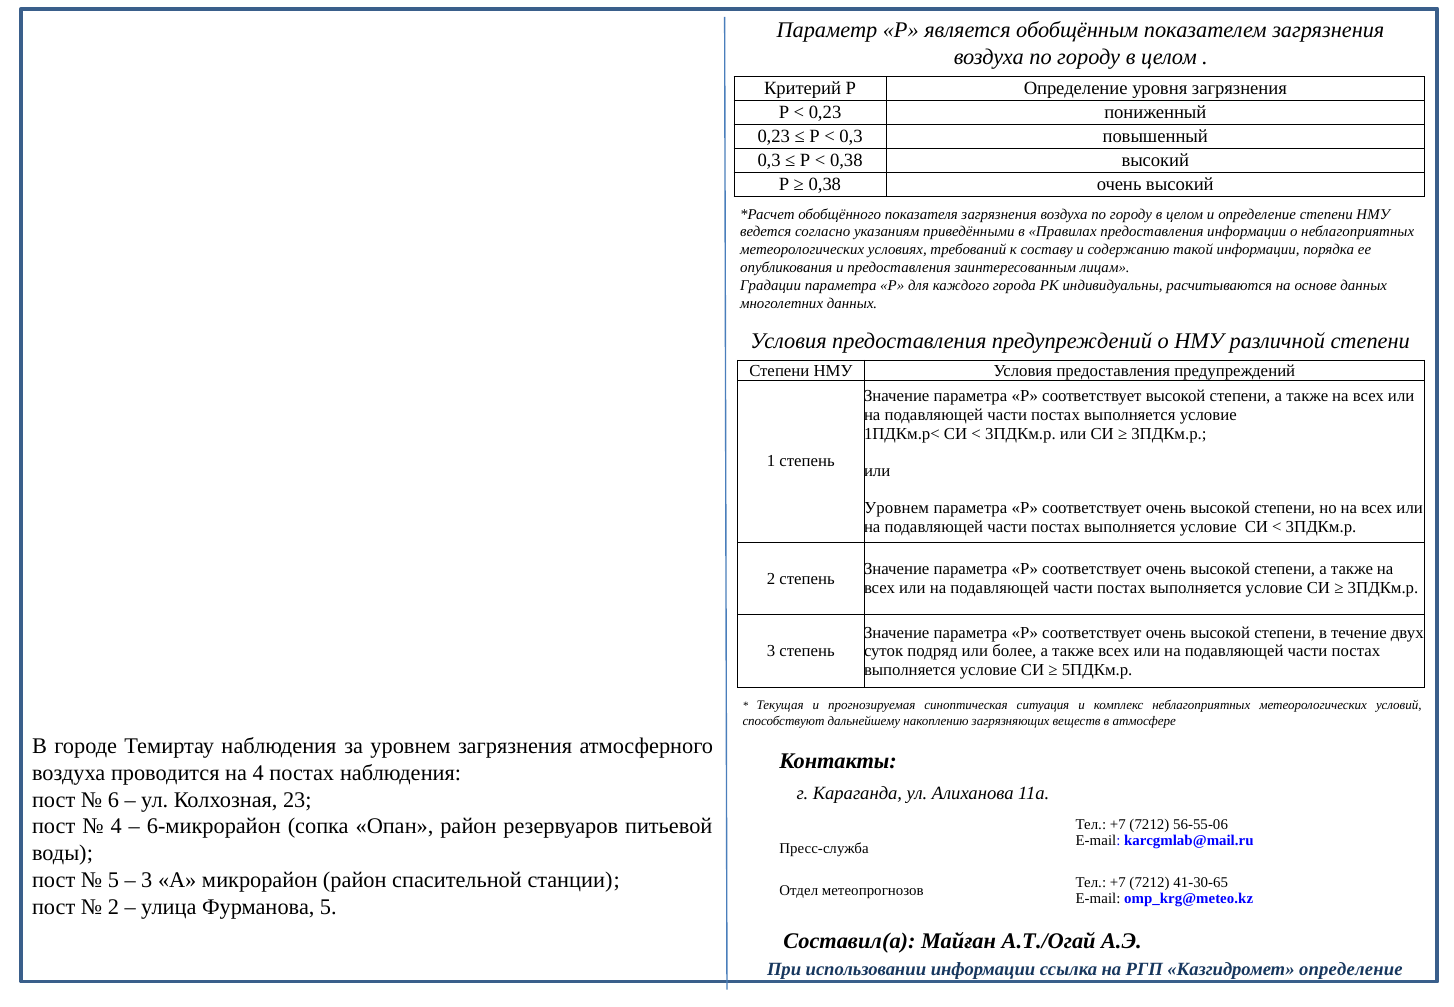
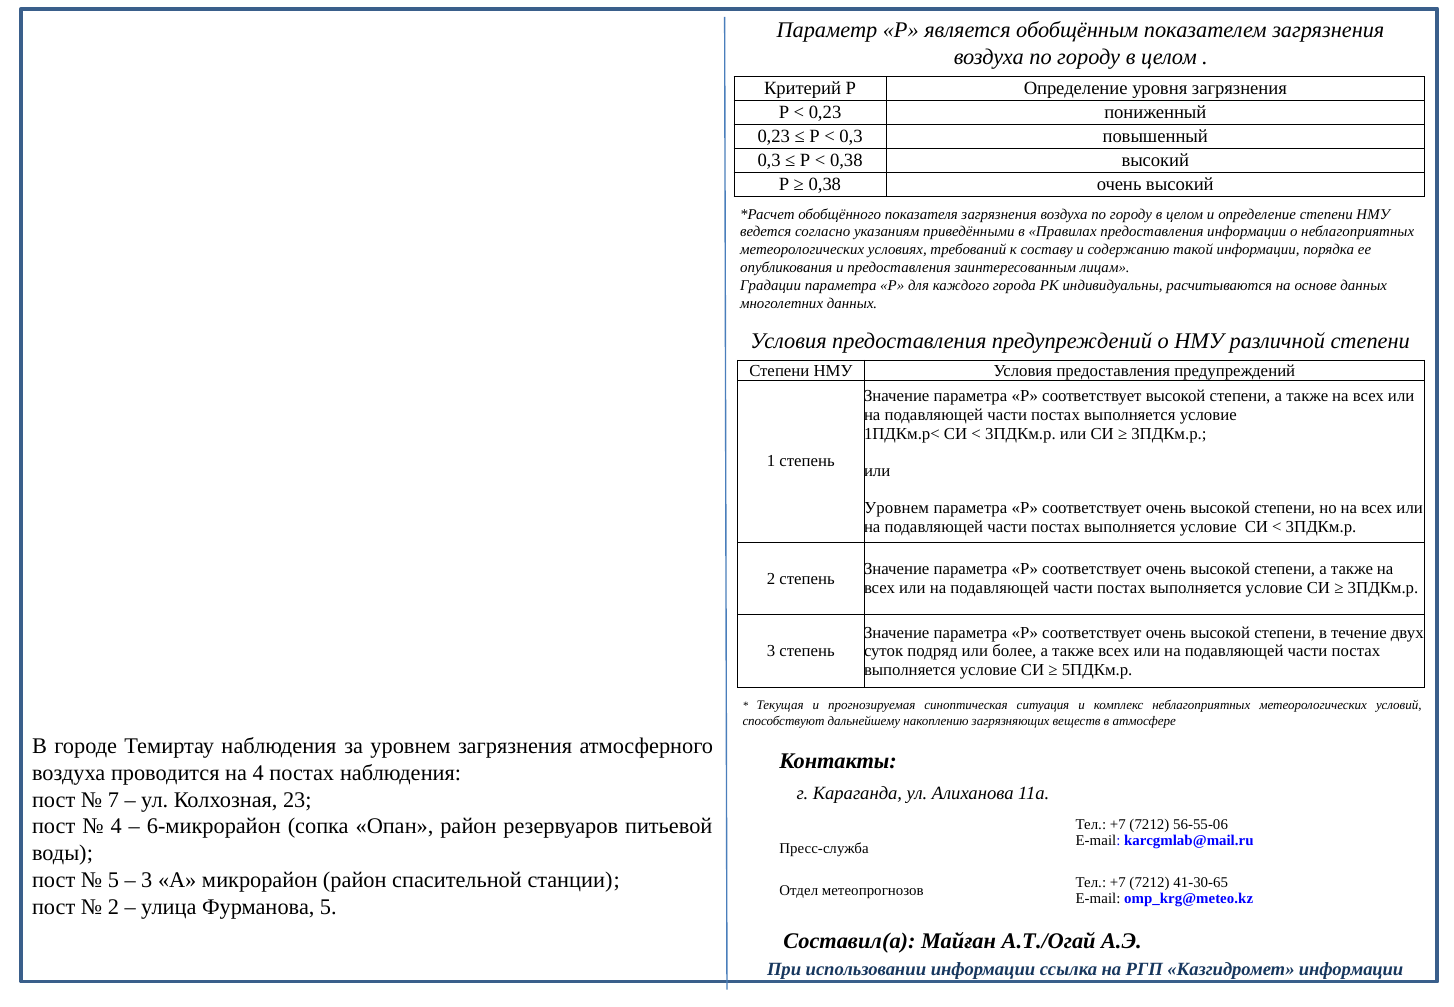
6: 6 -> 7 (113, 799)
Казгидромет определение: определение -> информации (1351, 969)
